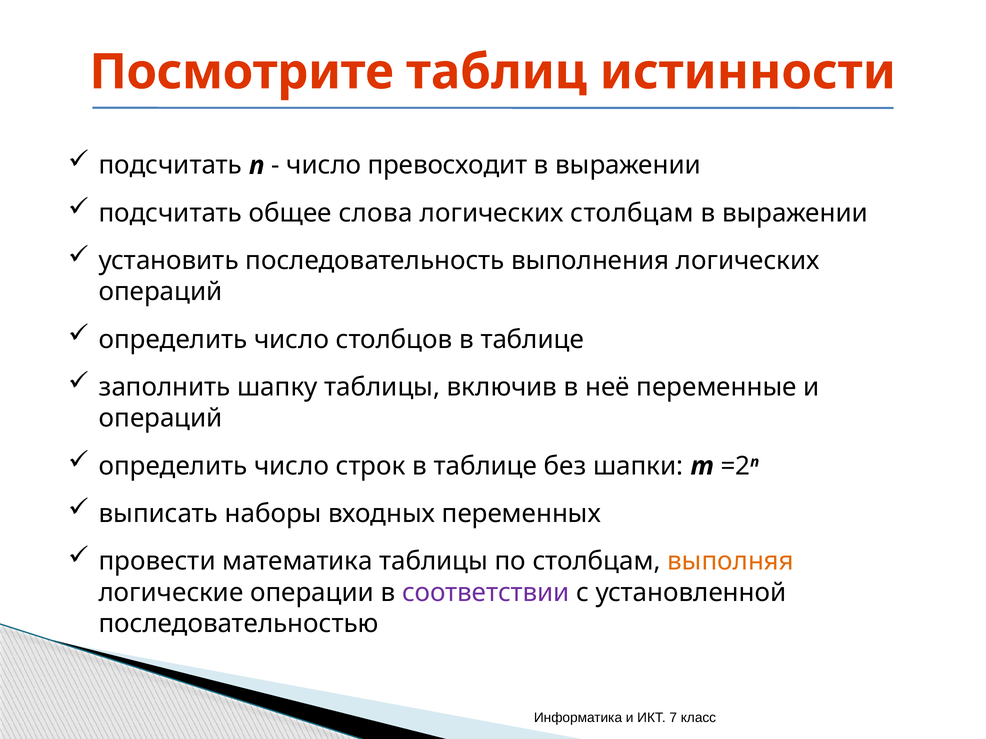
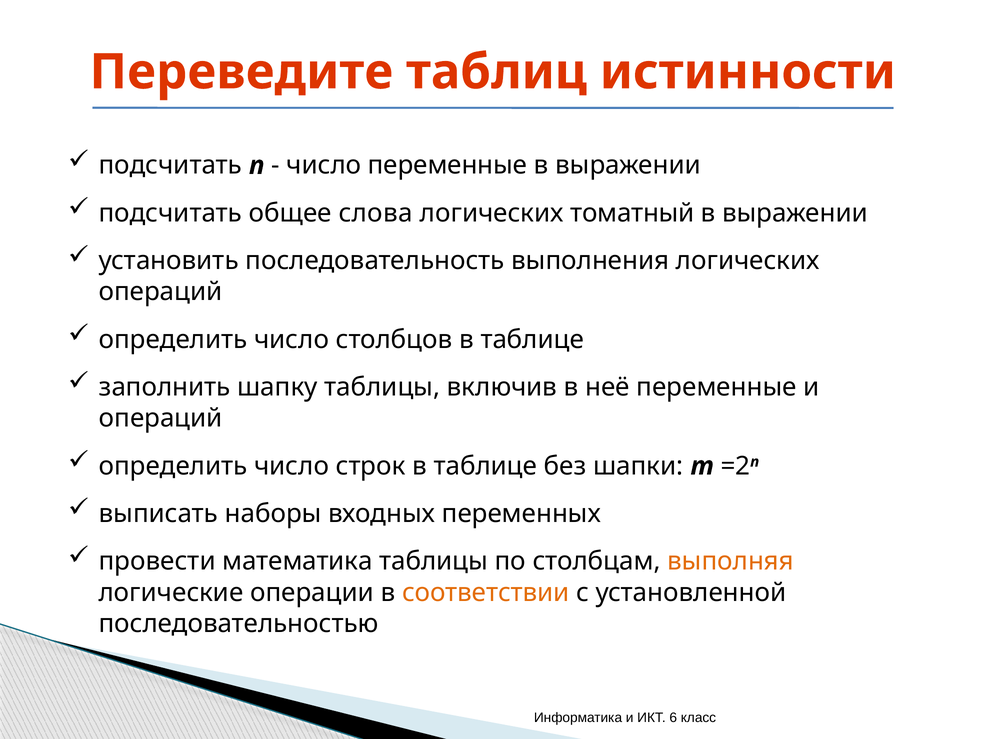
Посмотрите: Посмотрите -> Переведите (241, 72)
число превосходит: превосходит -> переменные (448, 166)
логических столбцам: столбцам -> томатный (632, 213)
соответствии colour: purple -> orange (486, 593)
7: 7 -> 6 (673, 718)
